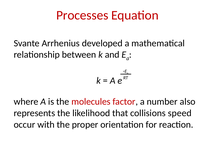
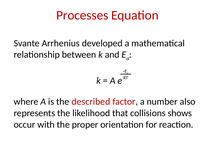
molecules: molecules -> described (91, 102)
speed: speed -> shows (180, 113)
